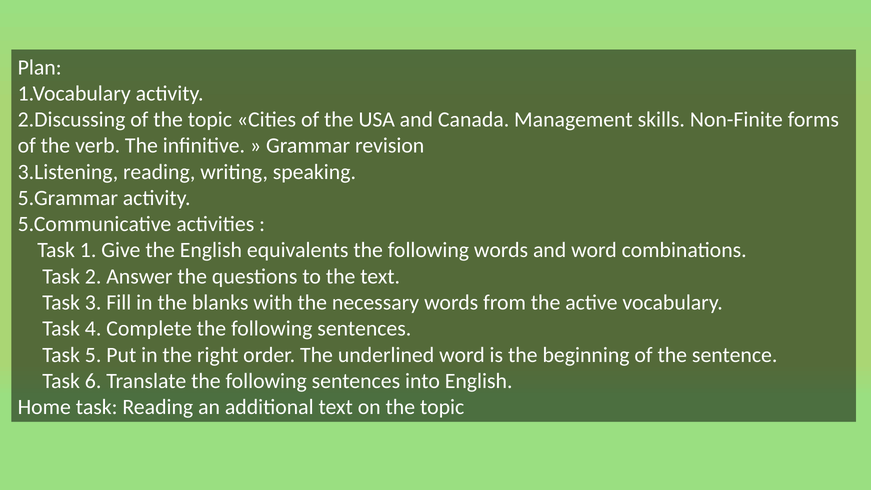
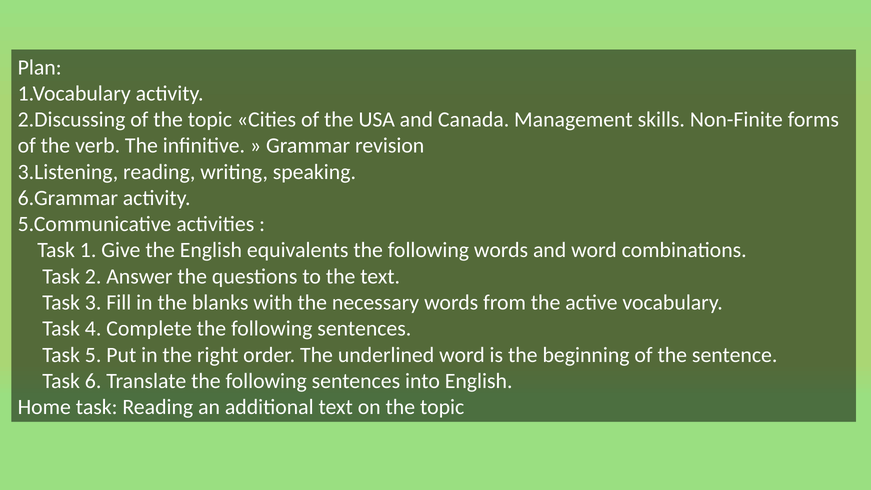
5.Grammar: 5.Grammar -> 6.Grammar (68, 198)
